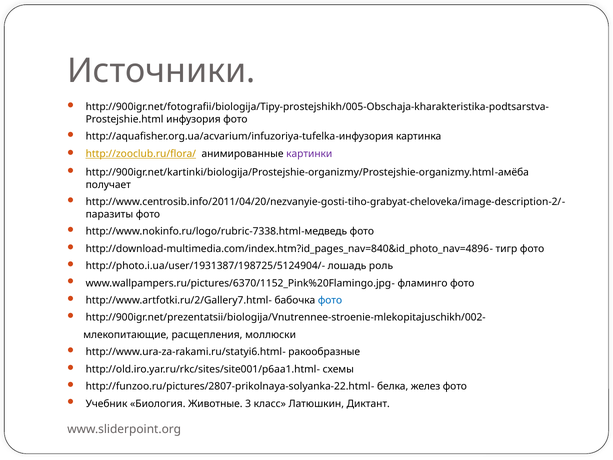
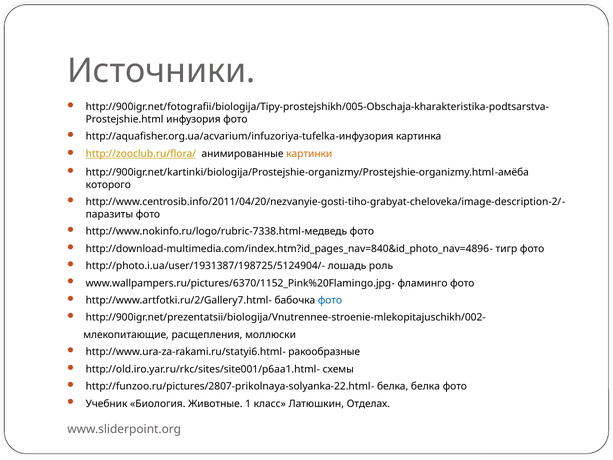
картинки colour: purple -> orange (309, 154)
получает: получает -> которого (108, 185)
белка желез: желез -> белка (425, 386)
3: 3 -> 1 (248, 403)
Диктант: Диктант -> Отделах (368, 403)
